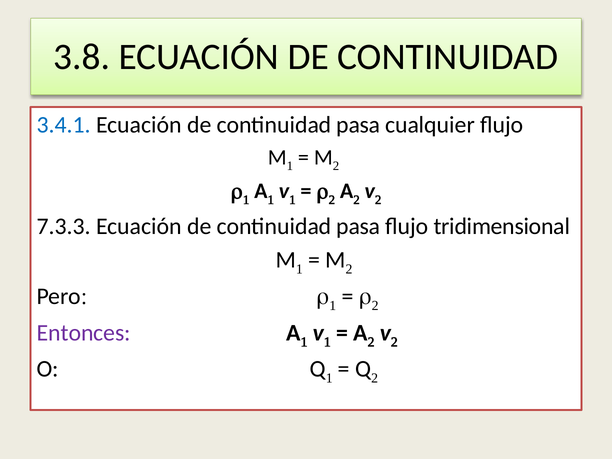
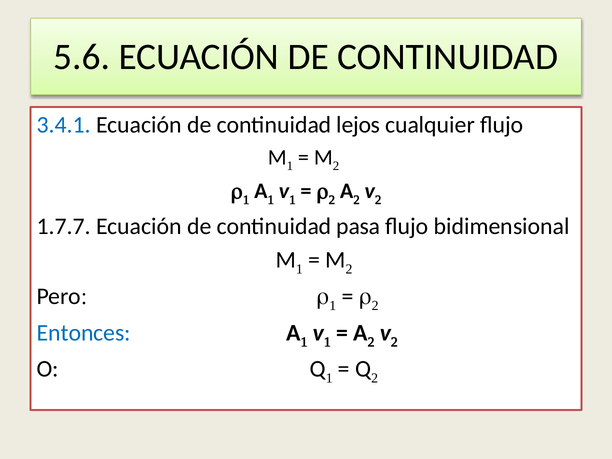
3.8: 3.8 -> 5.6 (82, 57)
pasa: pasa -> lejos (358, 125)
7.3.3: 7.3.3 -> 1.7.7 (64, 226)
tridimensional: tridimensional -> bidimensional (502, 226)
Entonces colour: purple -> blue (84, 333)
